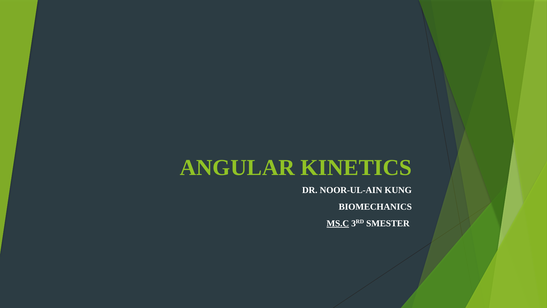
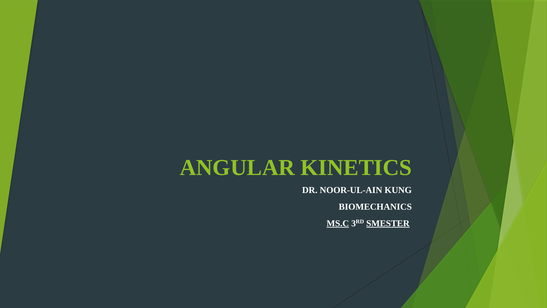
SMESTER underline: none -> present (388, 223)
